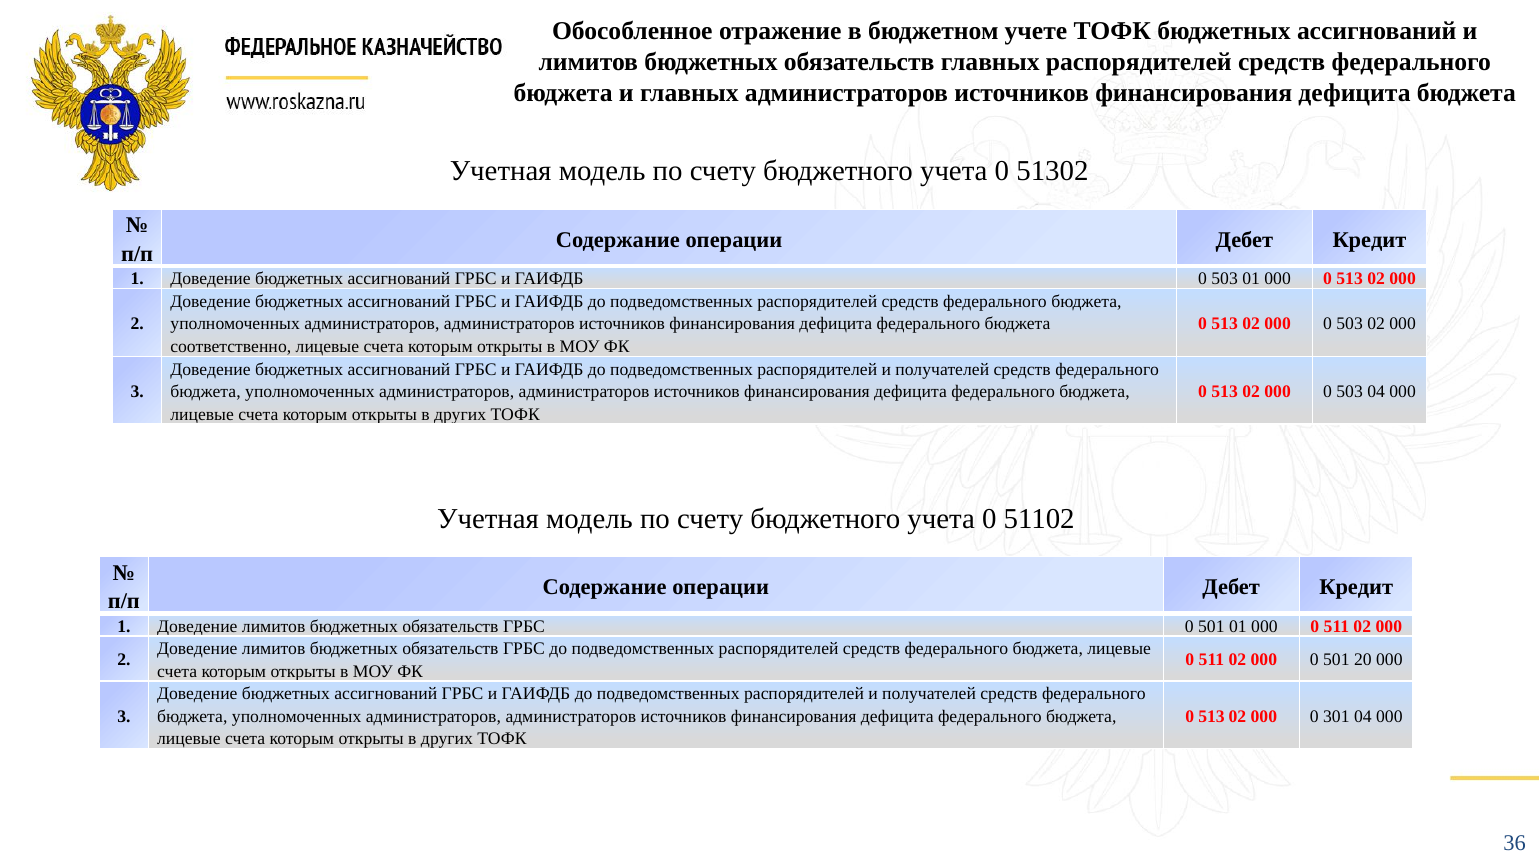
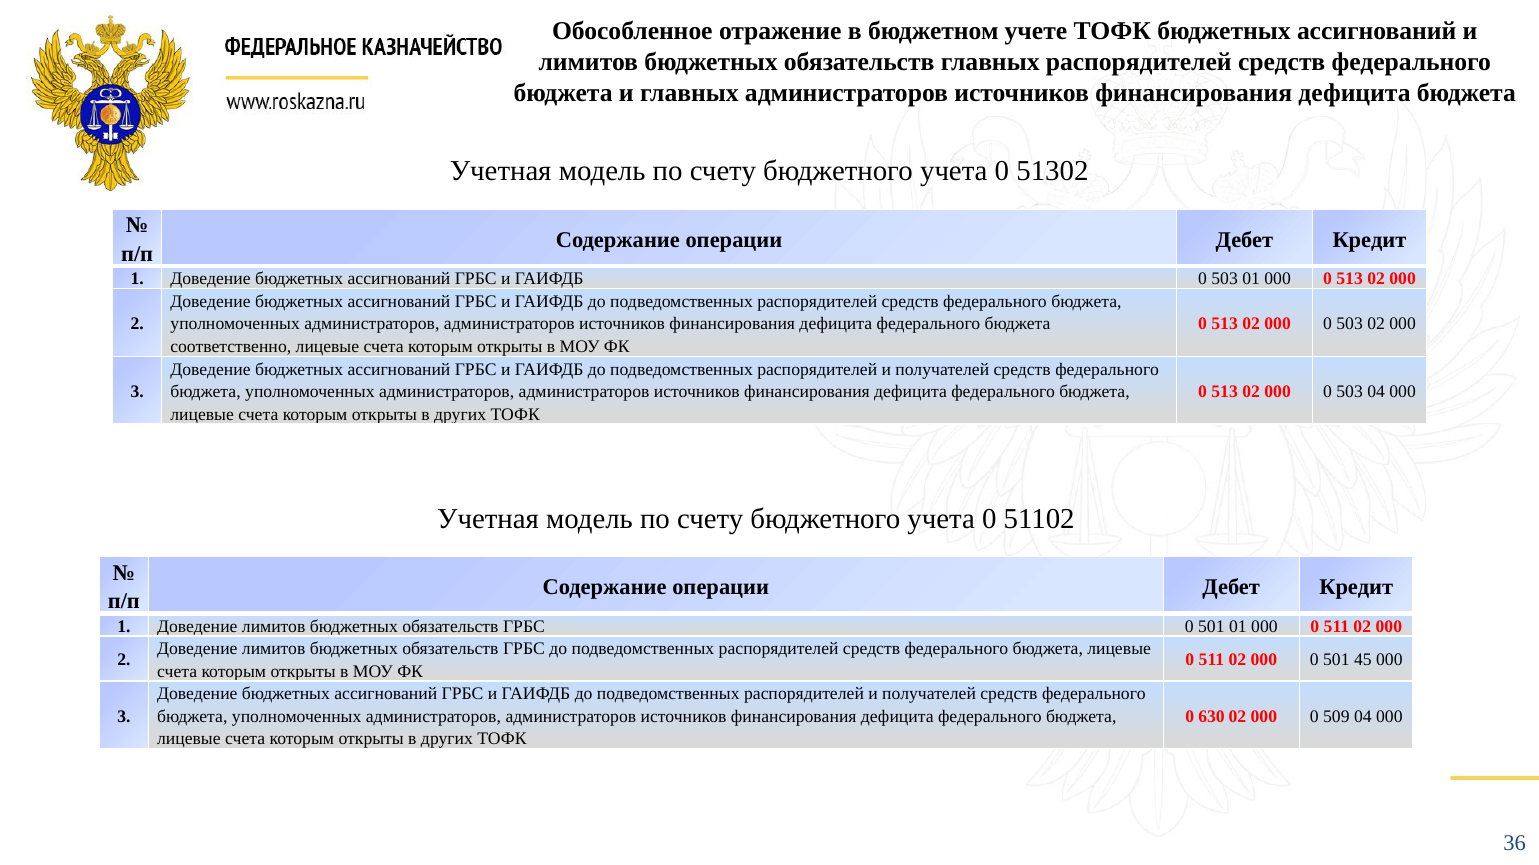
20: 20 -> 45 (1363, 661)
513: 513 -> 630 (1212, 717)
301: 301 -> 509 (1336, 717)
